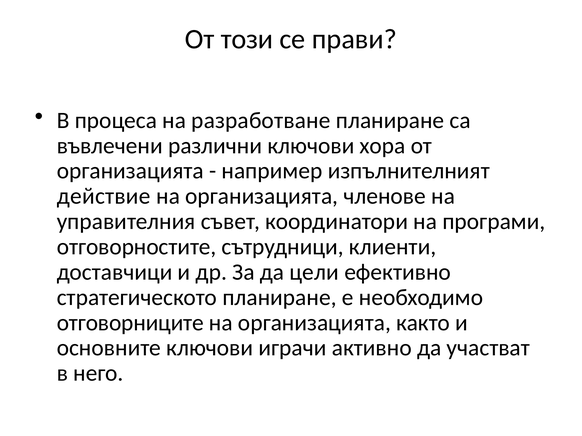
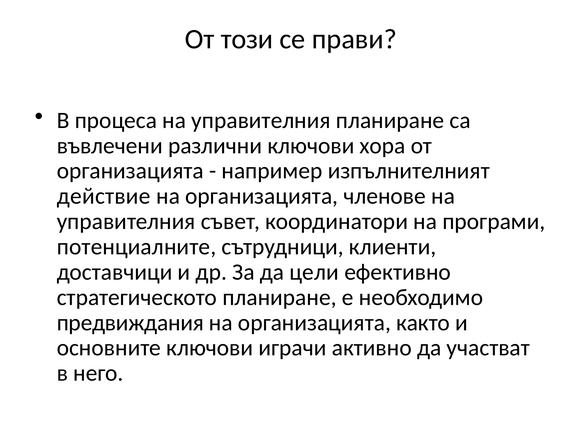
процеса на разработване: разработване -> управителния (261, 120)
отговорностите: отговорностите -> потенциалните (136, 247)
отговорниците: отговорниците -> предвиждания (130, 323)
